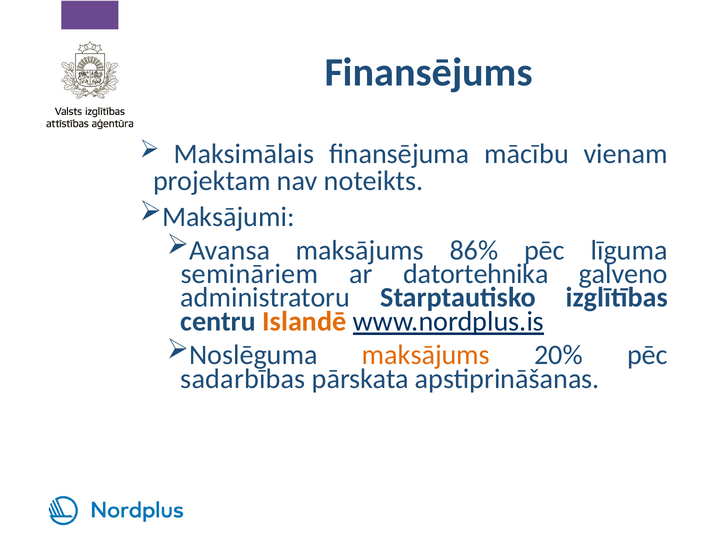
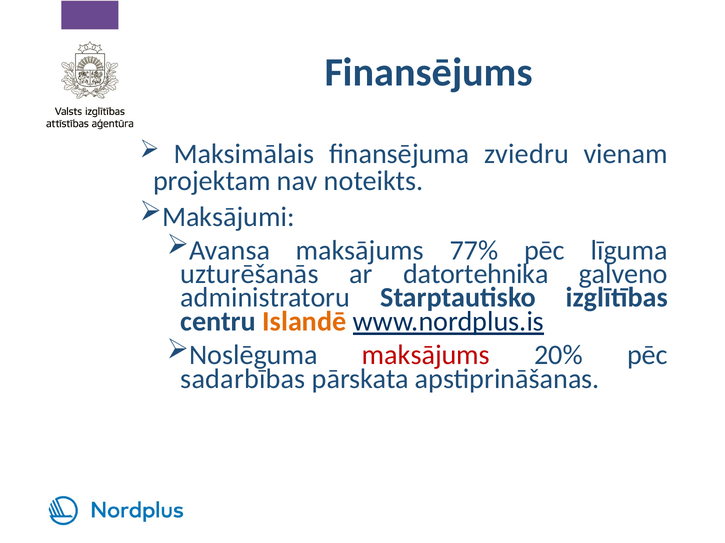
mācību: mācību -> zviedru (526, 154)
86%: 86% -> 77% (474, 251)
semināriem: semināriem -> uzturēšanās (250, 274)
maksājums colour: orange -> red (426, 356)
